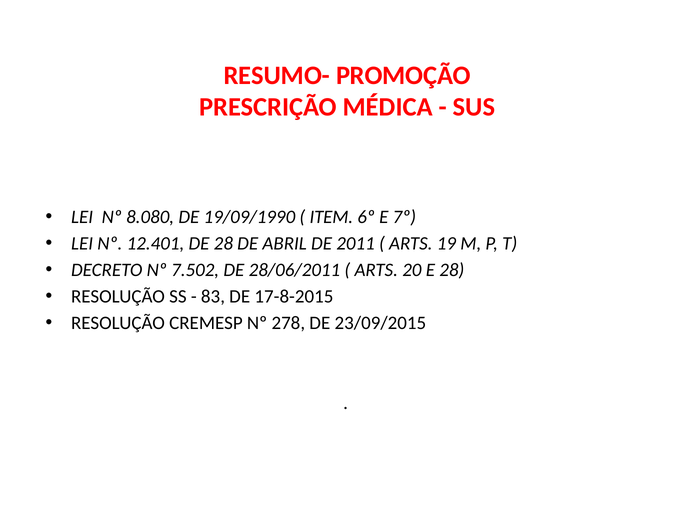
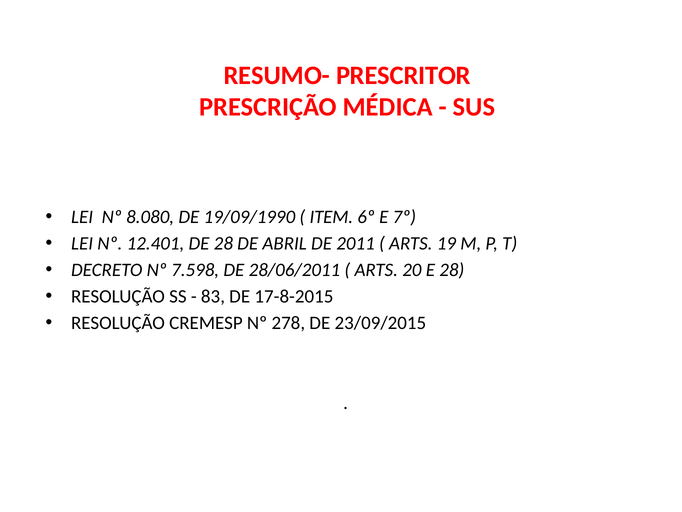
PROMOÇÃO: PROMOÇÃO -> PRESCRITOR (403, 75)
7.502: 7.502 -> 7.598 (195, 270)
